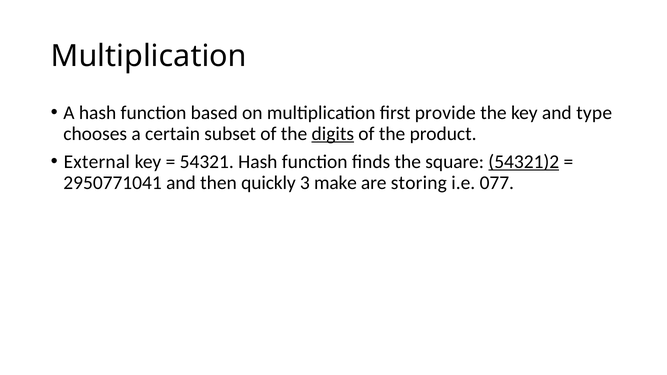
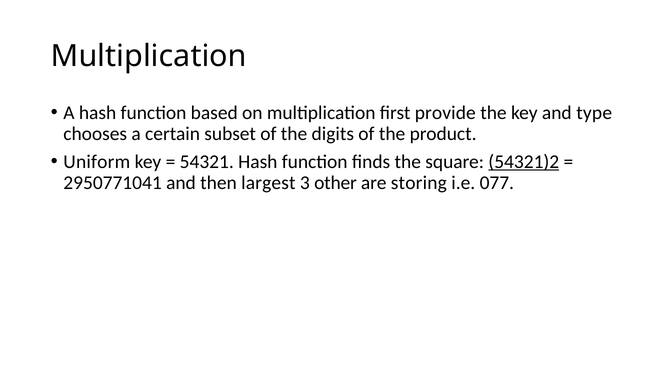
digits underline: present -> none (333, 134)
External: External -> Uniform (97, 162)
quickly: quickly -> largest (268, 183)
make: make -> other (335, 183)
